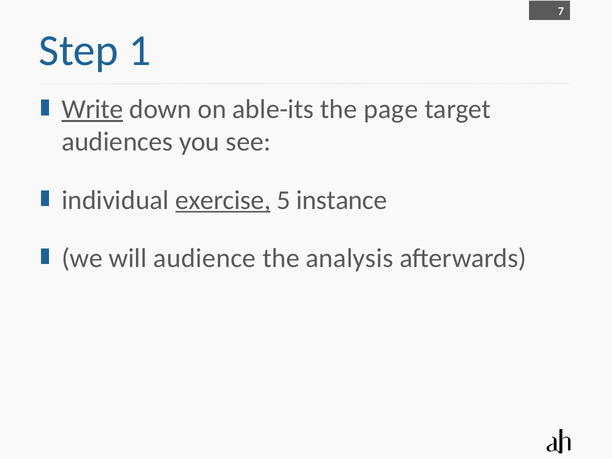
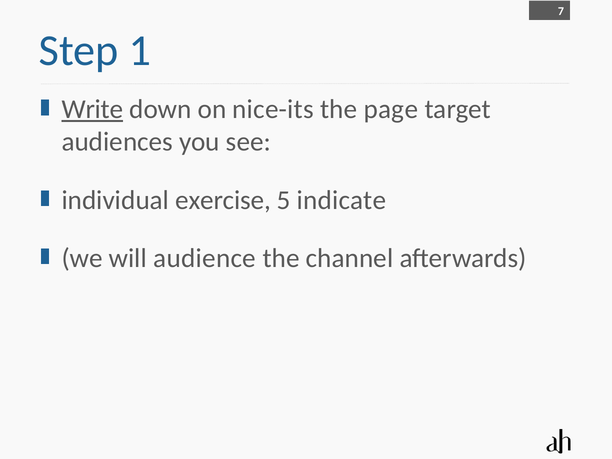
able-its: able-its -> nice-its (273, 109)
exercise underline: present -> none (223, 200)
instance: instance -> indicate (342, 200)
analysis: analysis -> channel (350, 258)
